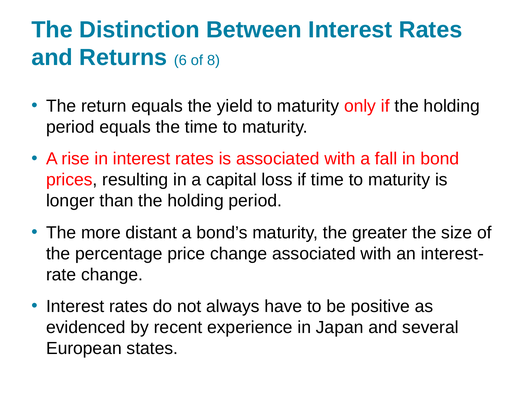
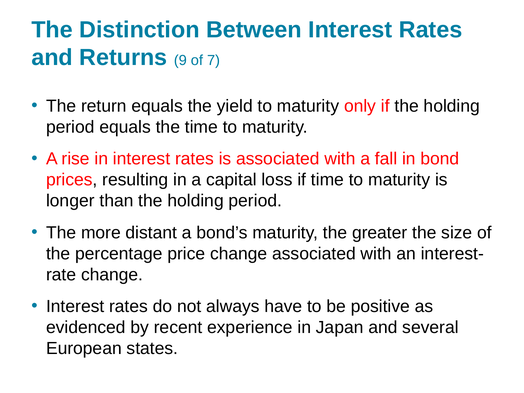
6: 6 -> 9 (180, 60)
8: 8 -> 7 (214, 60)
